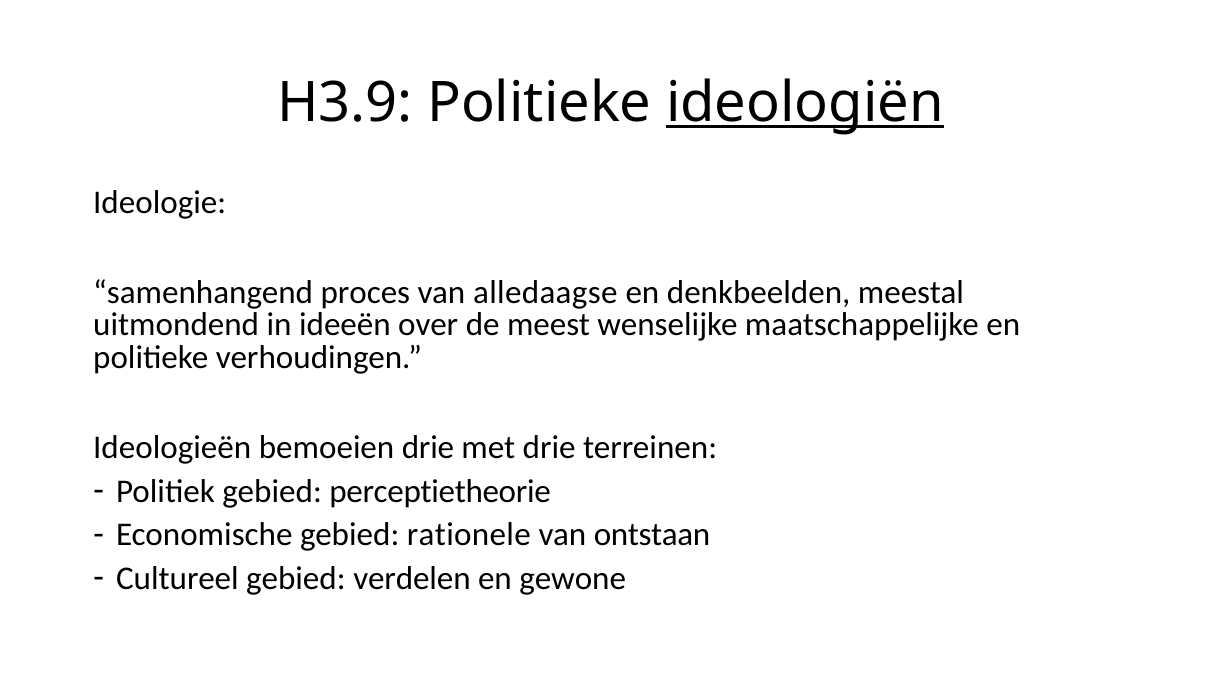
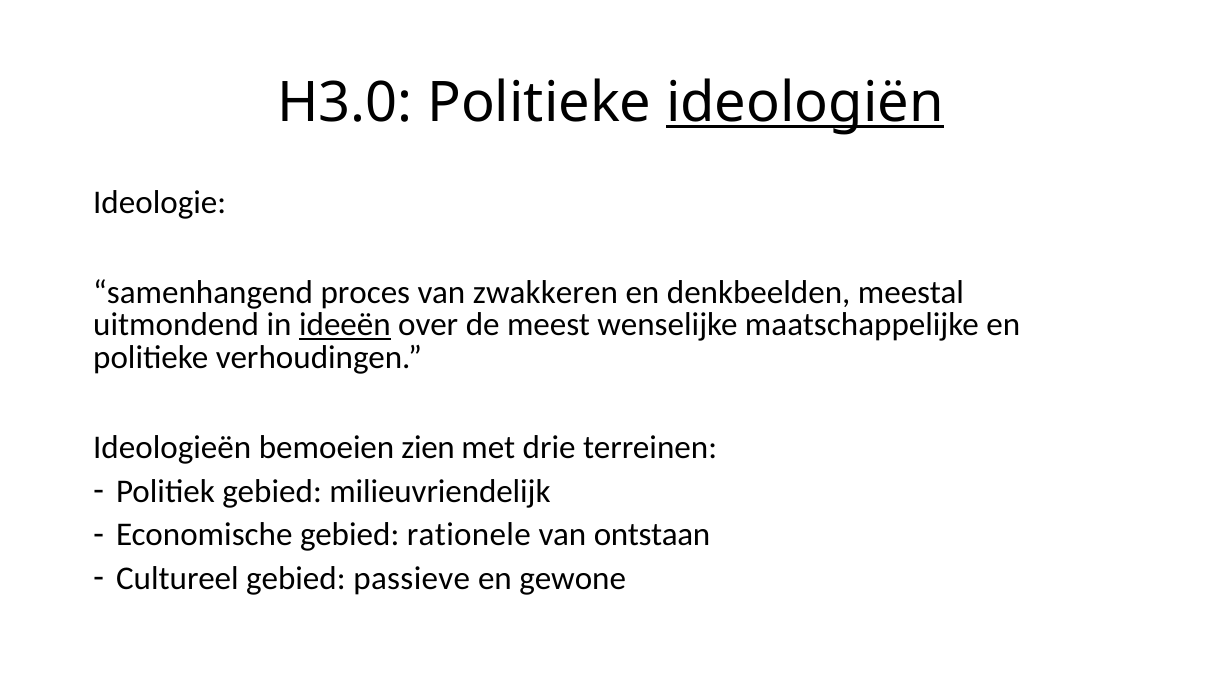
H3.9: H3.9 -> H3.0 (345, 103)
alledaagse: alledaagse -> zwakkeren (545, 293)
ideeën underline: none -> present (345, 325)
bemoeien drie: drie -> zien (428, 448)
perceptietheorie: perceptietheorie -> milieuvriendelijk (440, 492)
verdelen: verdelen -> passieve (412, 579)
